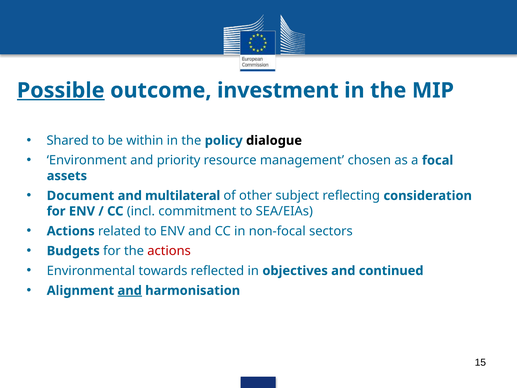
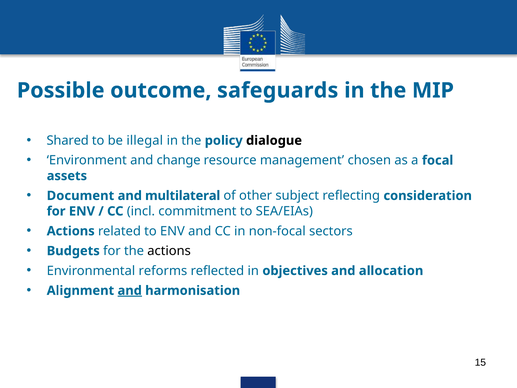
Possible underline: present -> none (61, 90)
investment: investment -> safeguards (278, 90)
within: within -> illegal (145, 140)
priority: priority -> change (179, 160)
actions colour: red -> black (169, 251)
towards: towards -> reforms (163, 271)
continued: continued -> allocation (391, 271)
